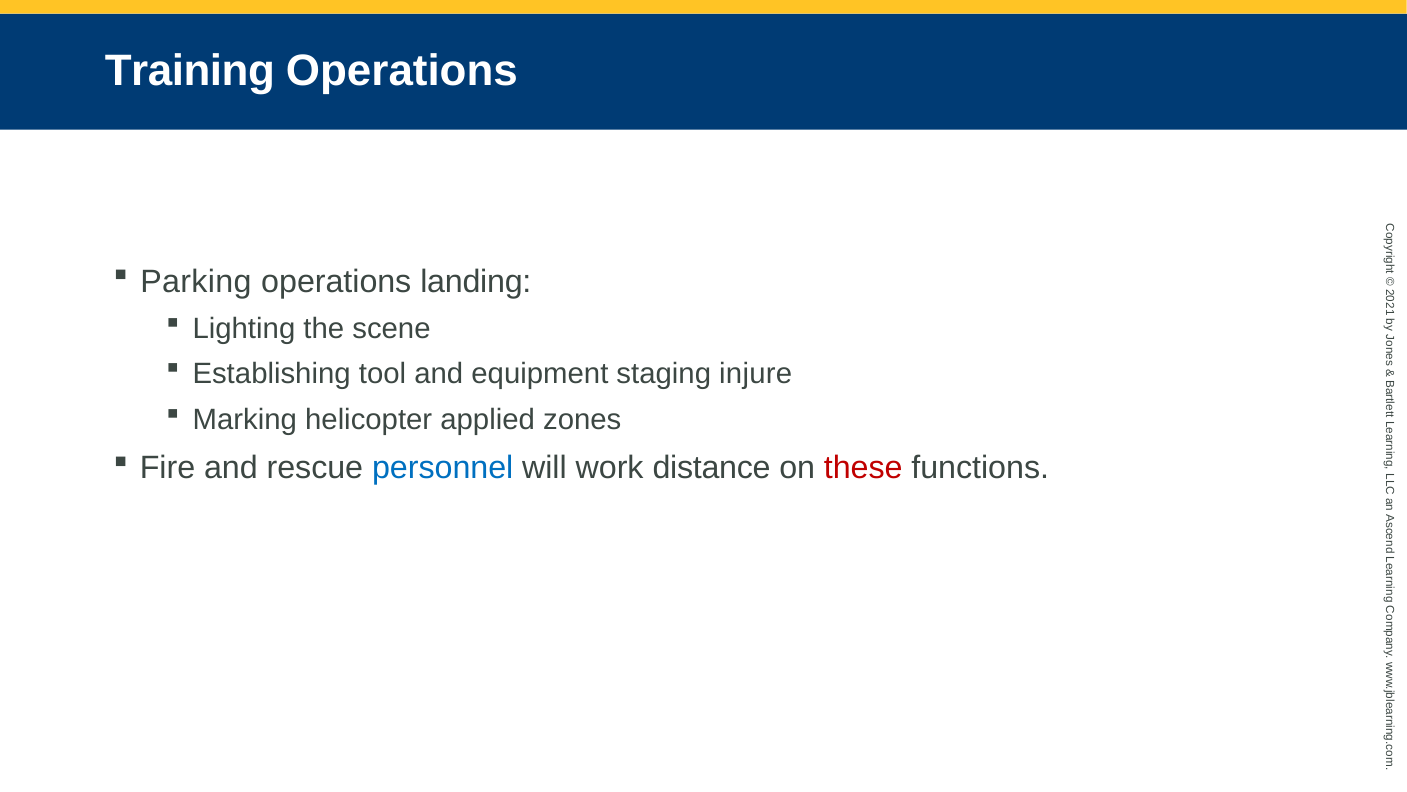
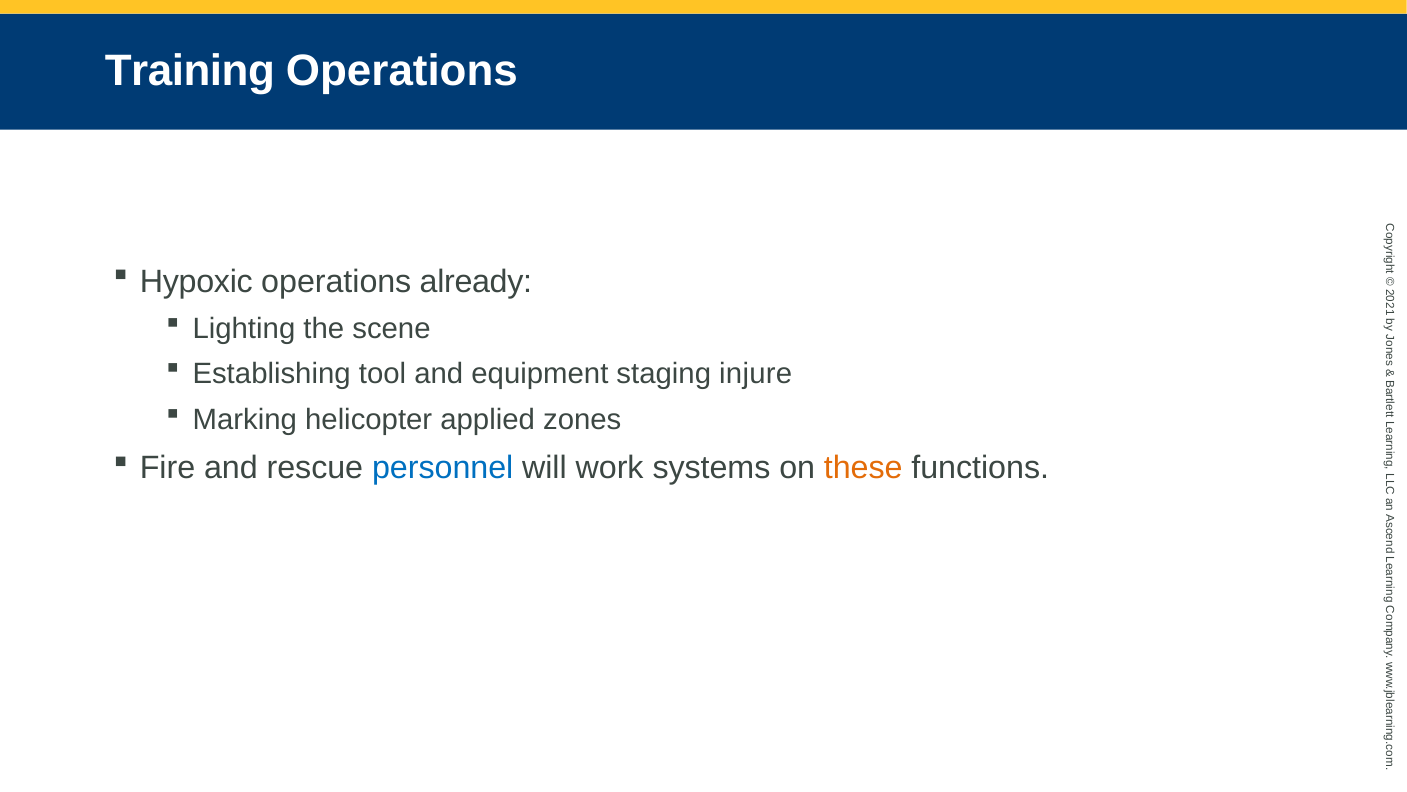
Parking: Parking -> Hypoxic (196, 281)
landing: landing -> already (476, 281)
distance: distance -> systems (711, 468)
these colour: red -> orange (863, 468)
